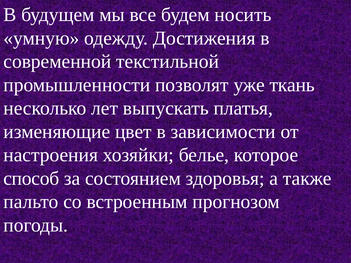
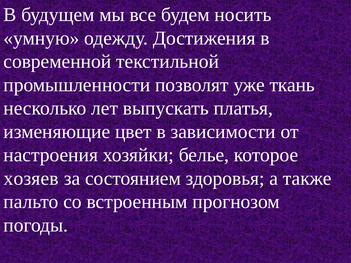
способ: способ -> хозяев (31, 179)
